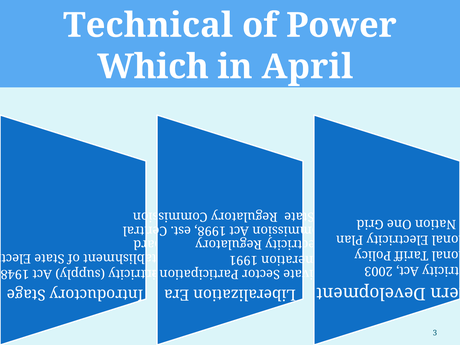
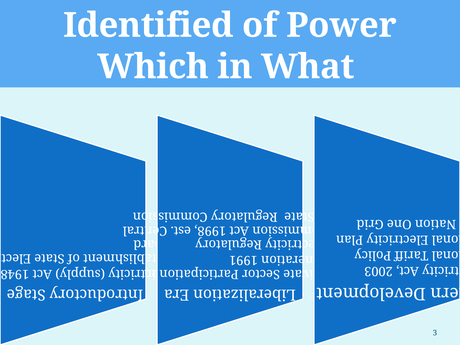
Technical: Technical -> Identified (148, 25)
April: April -> What (308, 67)
